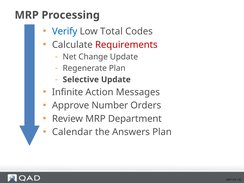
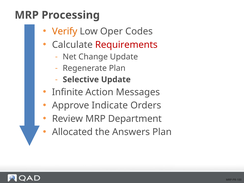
Verify colour: blue -> orange (65, 31)
Total: Total -> Oper (111, 31)
Number: Number -> Indicate (110, 105)
Calendar: Calendar -> Allocated (72, 132)
